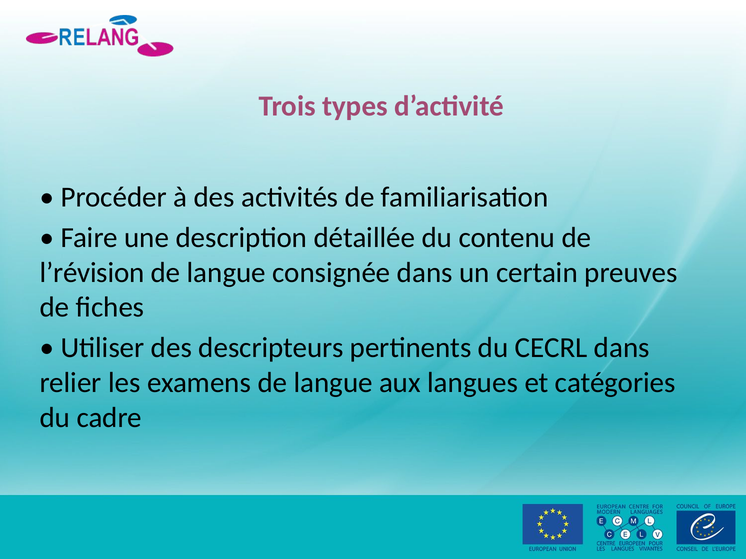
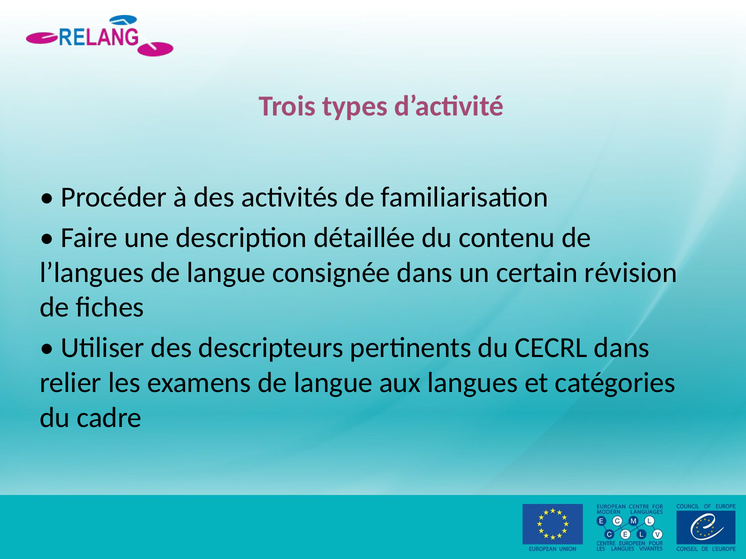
l’révision: l’révision -> l’langues (92, 273)
preuves: preuves -> révision (631, 273)
